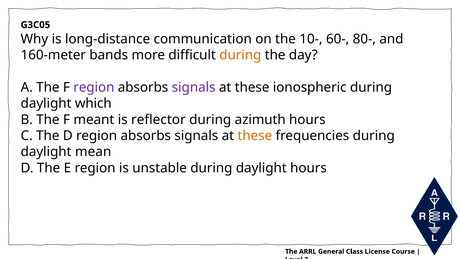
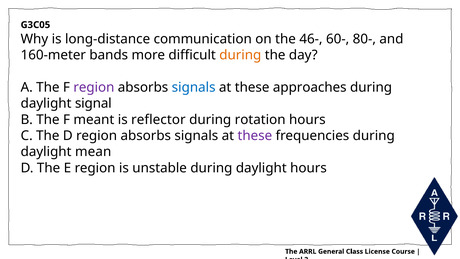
10-: 10- -> 46- (311, 39)
signals colour: purple -> blue (194, 87)
ionospheric: ionospheric -> approaches (310, 87)
which: which -> signal (93, 103)
azimuth: azimuth -> rotation (260, 119)
these colour: orange -> purple (255, 136)
